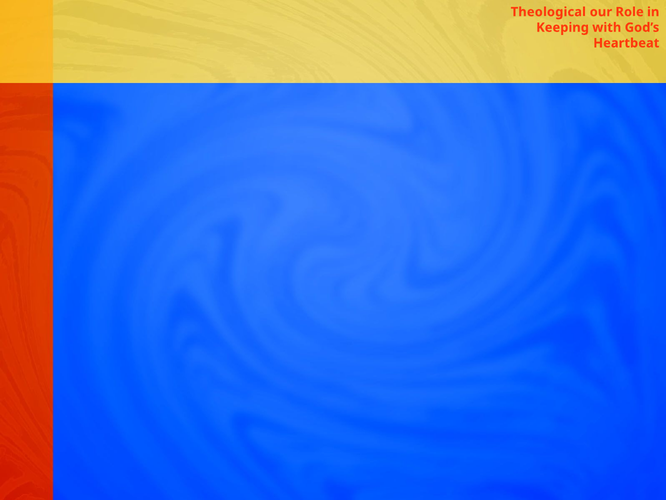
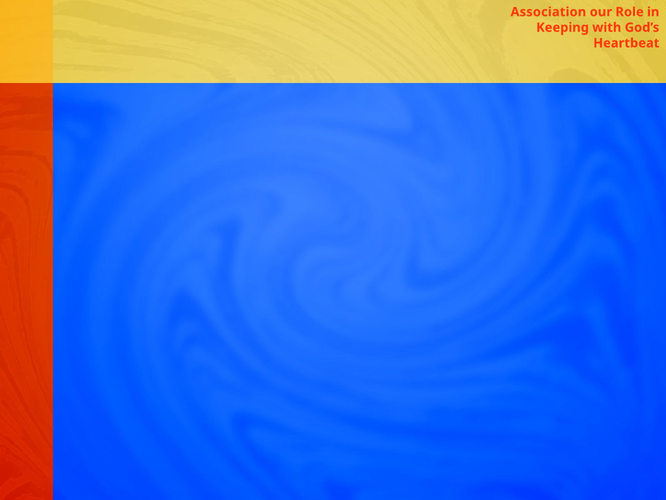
Theological: Theological -> Association (548, 12)
